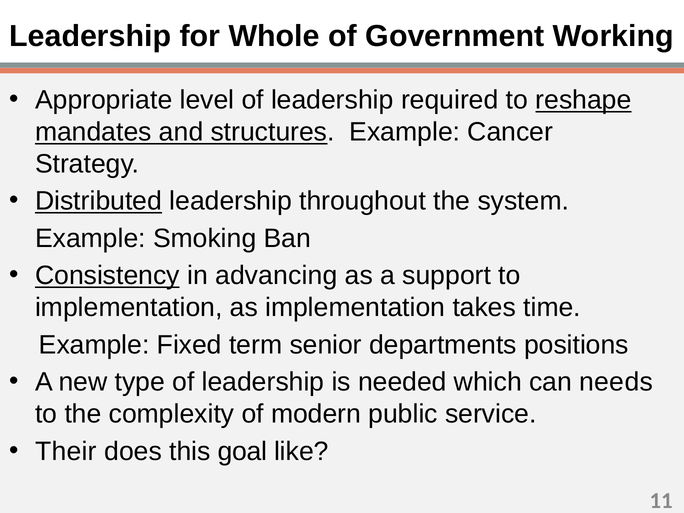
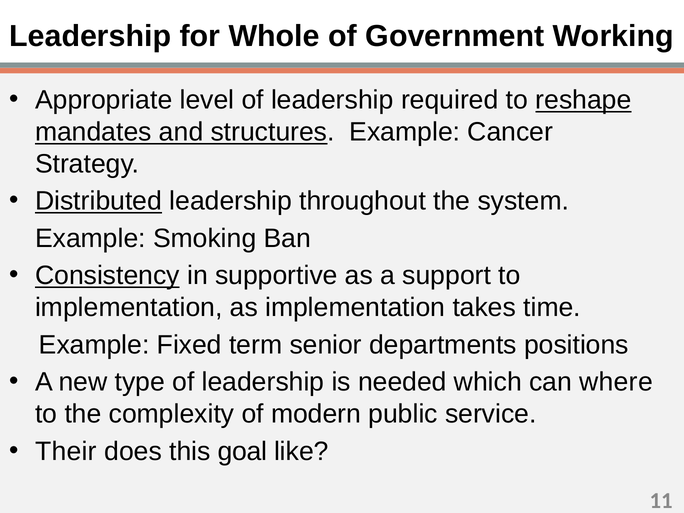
advancing: advancing -> supportive (276, 276)
needs: needs -> where (616, 382)
